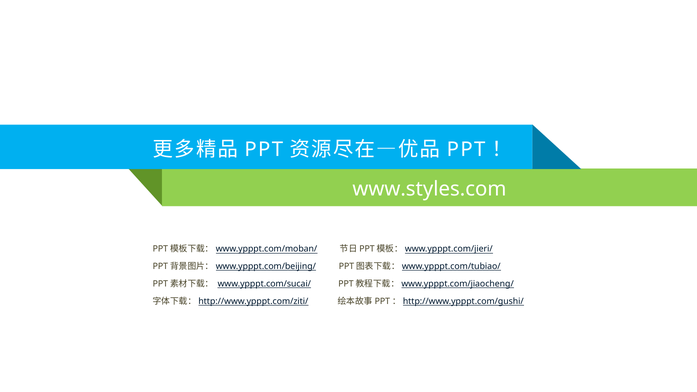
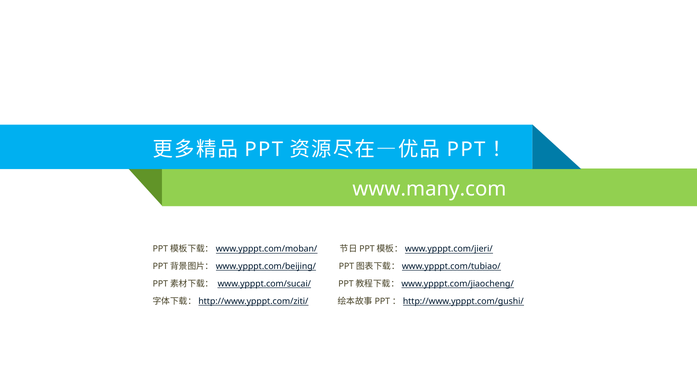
www.styles.com: www.styles.com -> www.many.com (429, 189)
